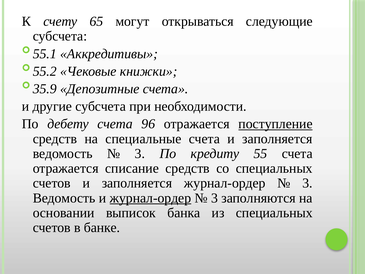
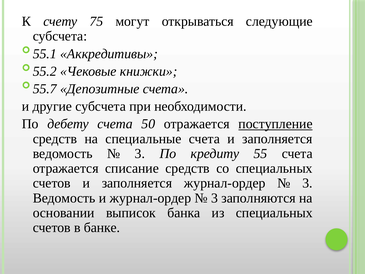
65: 65 -> 75 (96, 21)
35.9: 35.9 -> 55.7 (45, 89)
96: 96 -> 50 (148, 124)
журнал-ордер underline: present -> none (150, 198)
